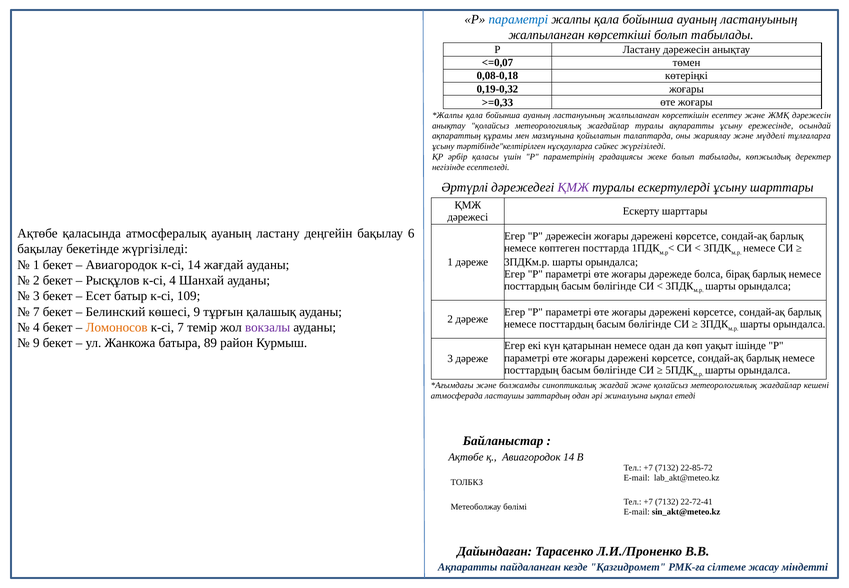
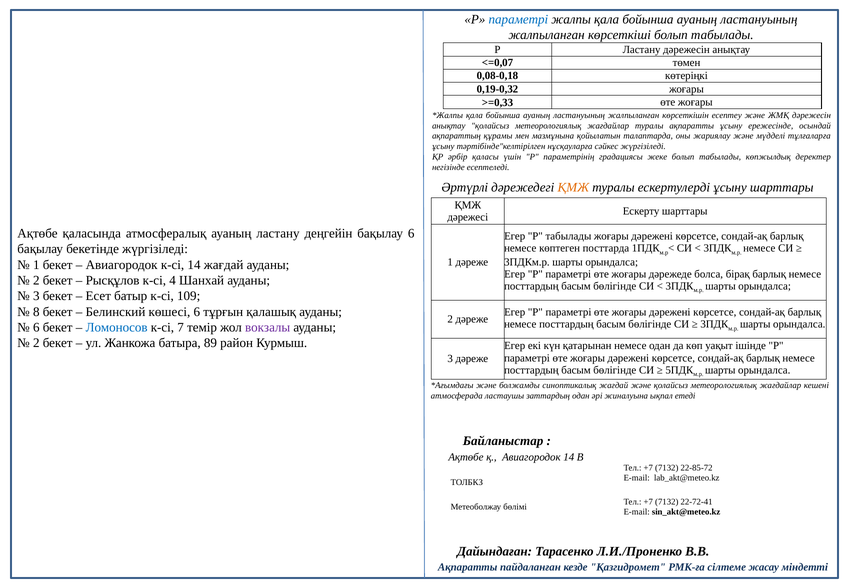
ҚМЖ colour: purple -> orange (573, 187)
Р дәрежесін: дәрежесін -> табылады (568, 236)
7: 7 -> 8 (36, 312)
көшесі 9: 9 -> 6 (197, 312)
4: 4 -> 6 (36, 327)
Ломоносов colour: orange -> blue (117, 327)
9: 9 -> 2 (36, 343)
